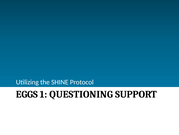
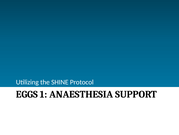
QUESTIONING: QUESTIONING -> ANAESTHESIA (81, 94)
